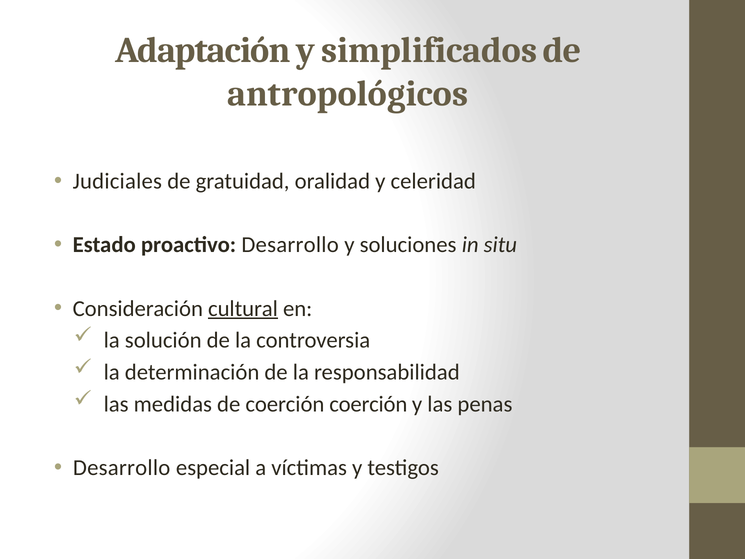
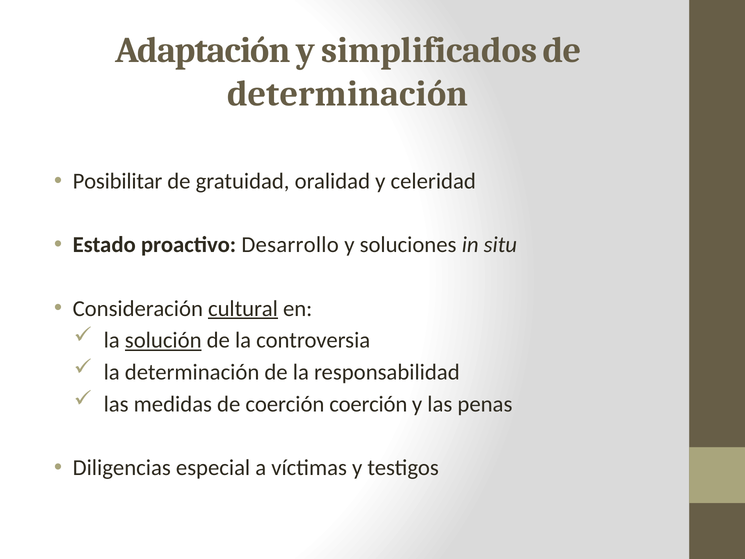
antropológicos: antropológicos -> determinación (348, 94)
Judiciales: Judiciales -> Posibilitar (118, 181)
solución underline: none -> present (163, 340)
Desarrollo: Desarrollo -> Diligencias (122, 468)
